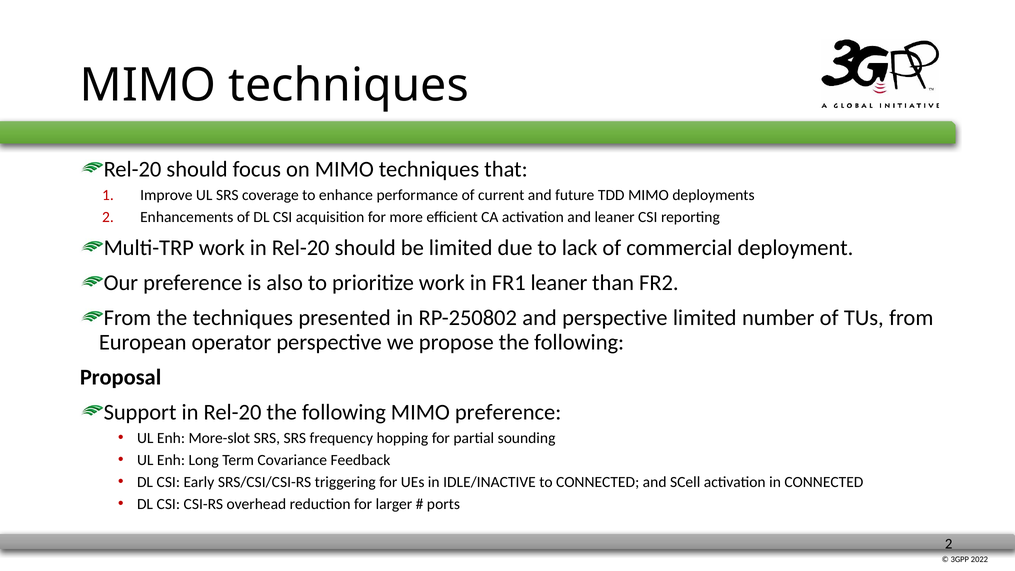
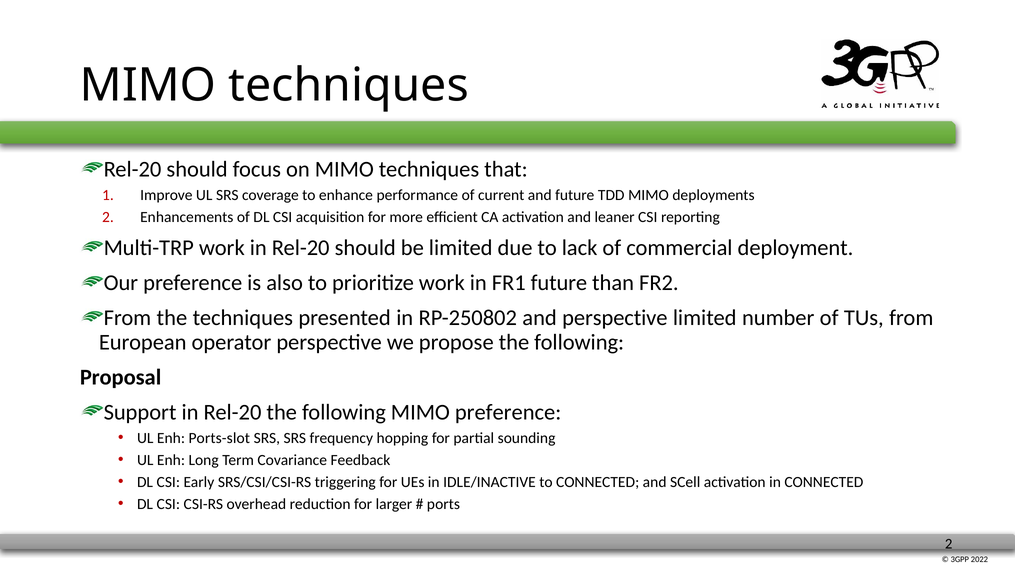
FR1 leaner: leaner -> future (559, 283)
More-slot: More-slot -> Ports-slot (219, 438)
